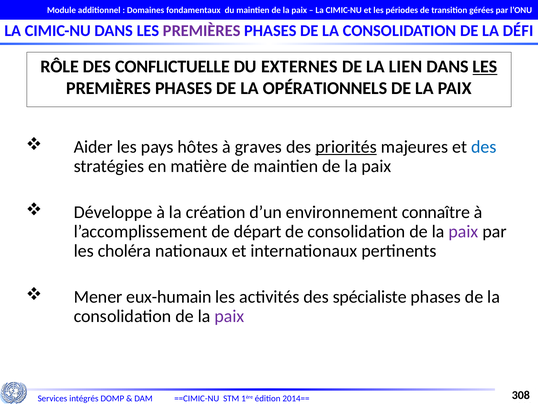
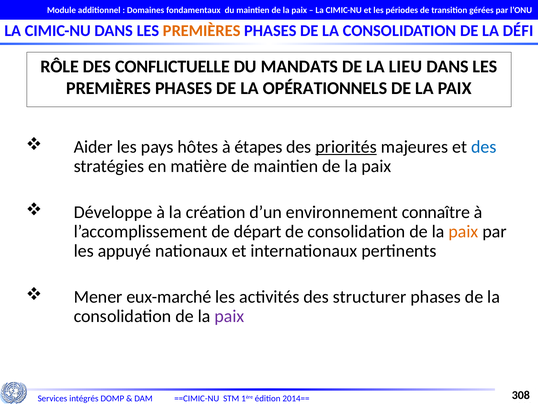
PREMIÈRES colour: purple -> orange (202, 31)
EXTERNES: EXTERNES -> MANDATS (299, 67)
LIEN: LIEN -> LIEU (406, 67)
LES underline: present -> none (485, 67)
graves: graves -> étapes (258, 147)
paix colour: purple -> orange (463, 231)
choléra: choléra -> appuyé (124, 251)
eux-humain: eux-humain -> eux-marché (169, 296)
spécialiste: spécialiste -> structurer (370, 296)
